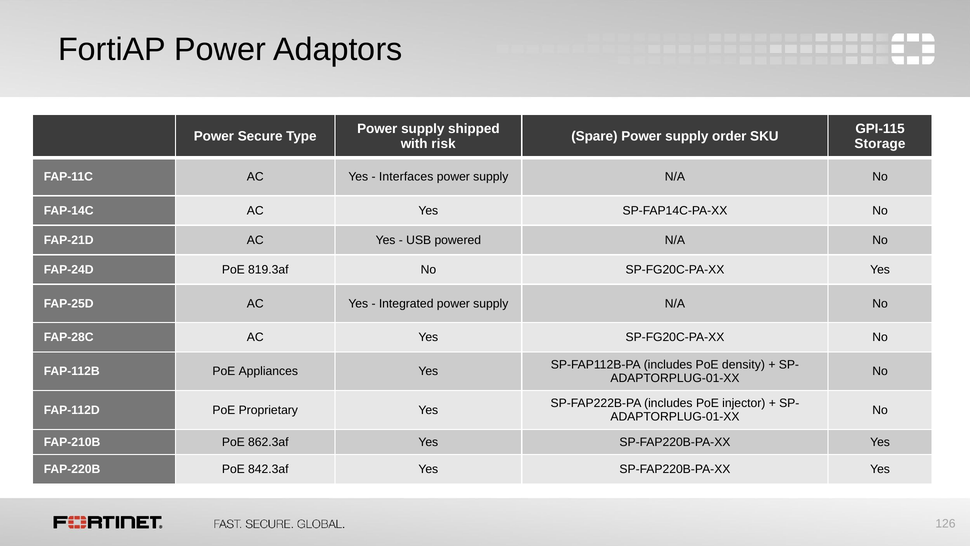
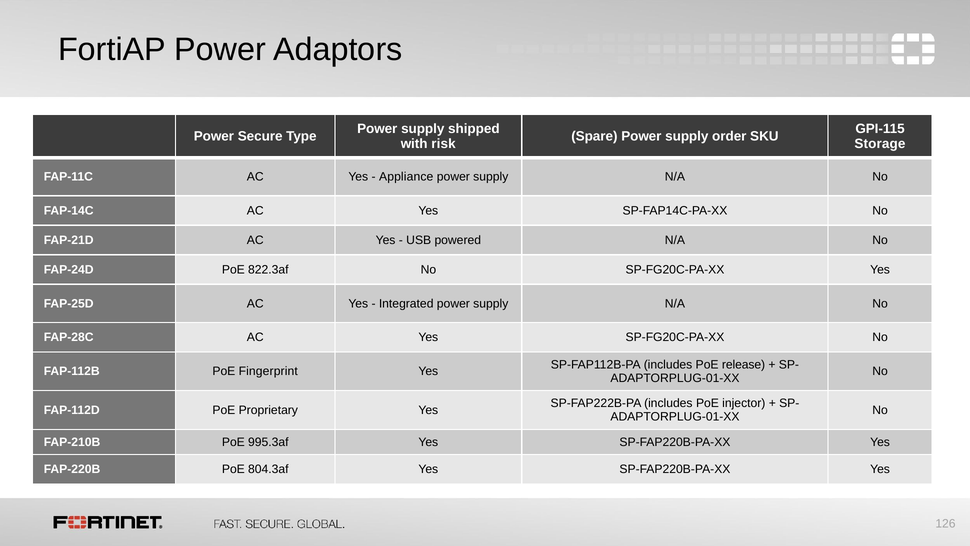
Interfaces: Interfaces -> Appliance (406, 177)
819.3af: 819.3af -> 822.3af (268, 270)
density: density -> release (744, 364)
Appliances: Appliances -> Fingerprint (268, 371)
862.3af: 862.3af -> 995.3af (268, 442)
842.3af: 842.3af -> 804.3af (268, 469)
